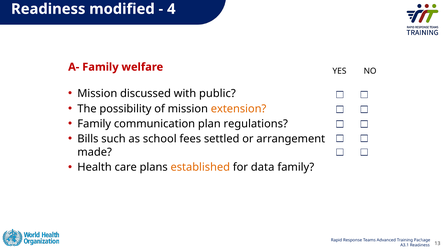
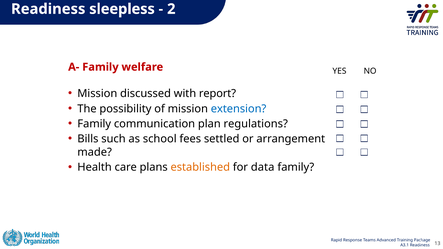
modified: modified -> sleepless (122, 9)
4: 4 -> 2 (171, 9)
public: public -> report (217, 94)
extension colour: orange -> blue (239, 109)
